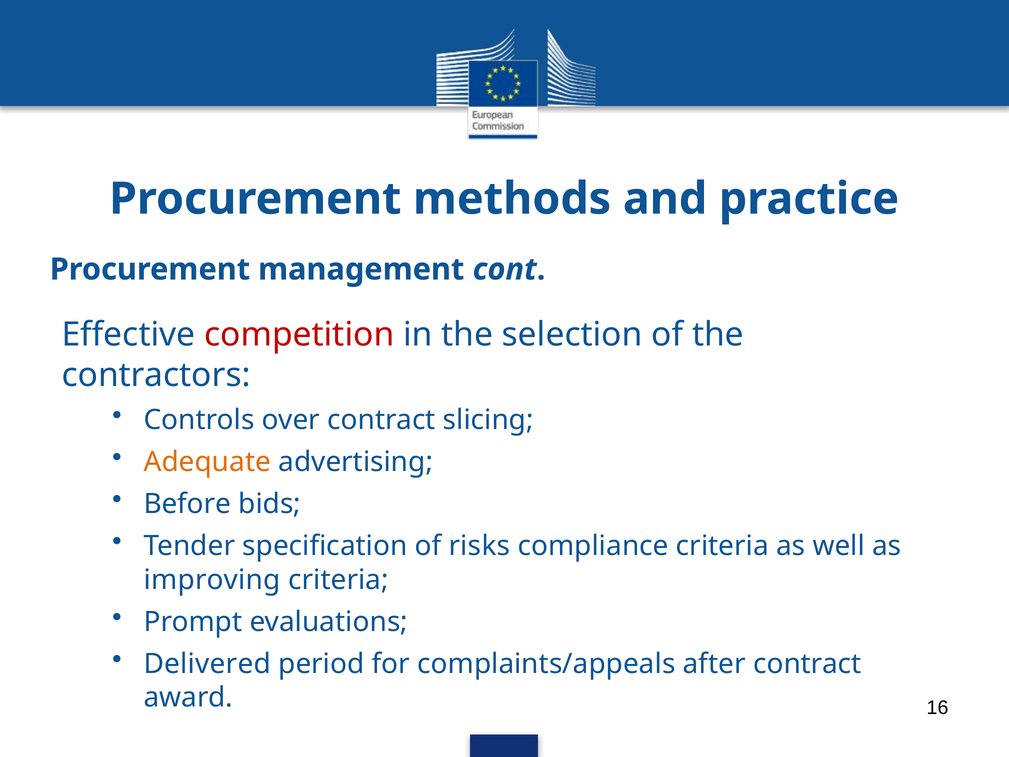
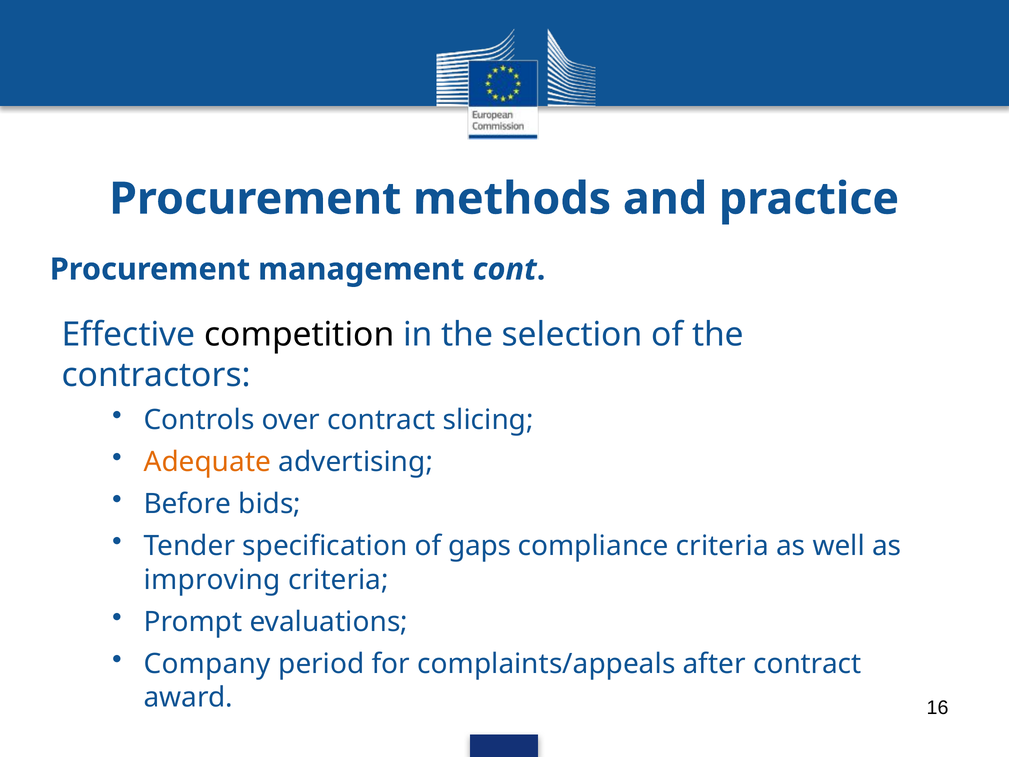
competition colour: red -> black (299, 334)
risks: risks -> gaps (480, 546)
Delivered: Delivered -> Company (207, 664)
